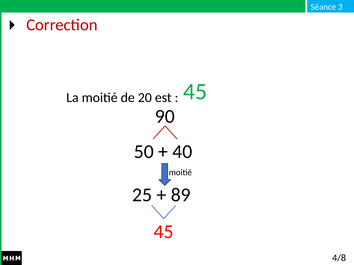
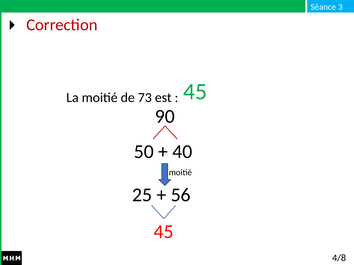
20: 20 -> 73 (145, 98)
89: 89 -> 56 (181, 195)
